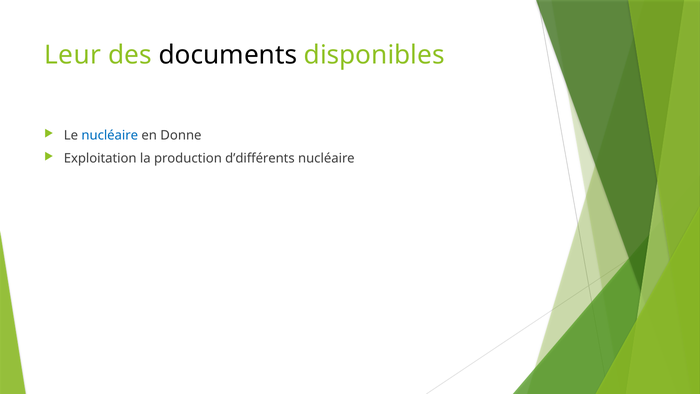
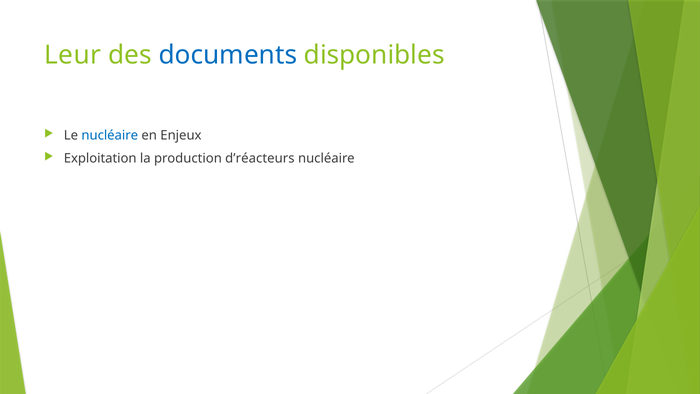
documents colour: black -> blue (228, 55)
Donne: Donne -> Enjeux (181, 135)
d’différents: d’différents -> d’réacteurs (260, 159)
